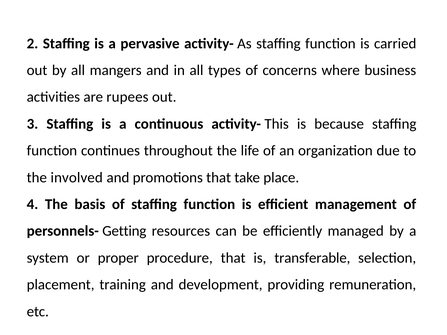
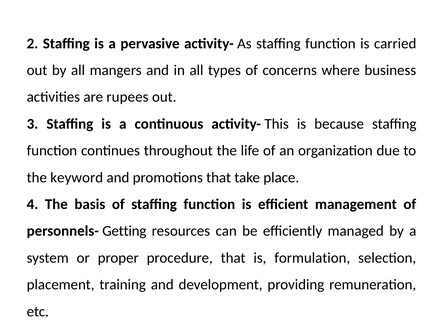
involved: involved -> keyword (77, 178)
transferable: transferable -> formulation (312, 258)
